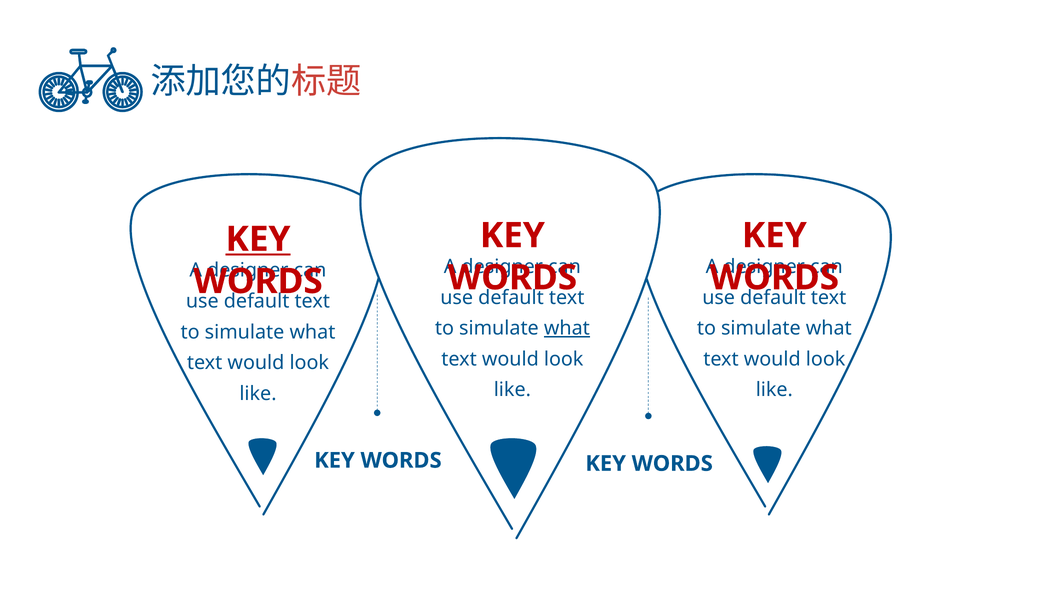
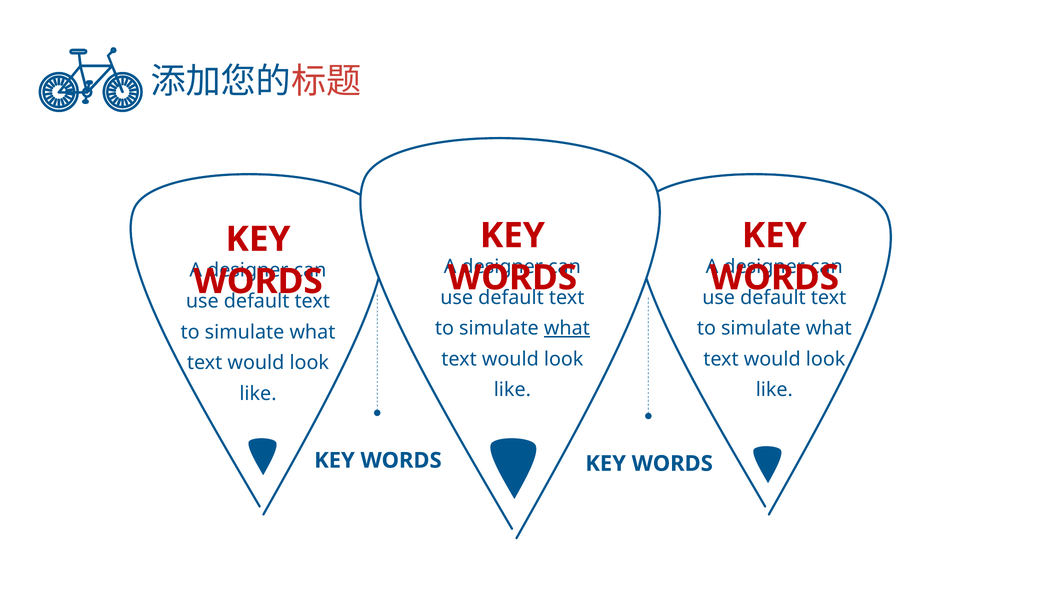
KEY underline: present -> none (258, 239)
